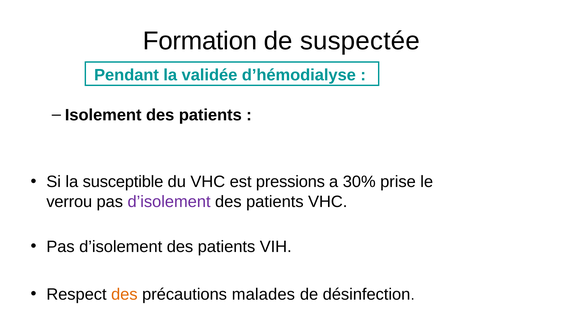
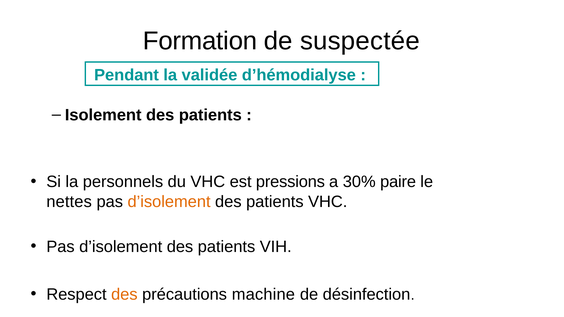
susceptible: susceptible -> personnels (123, 182)
prise: prise -> paire (398, 182)
verrou: verrou -> nettes (69, 202)
d’isolement colour: purple -> orange (169, 202)
malades: malades -> machine (263, 295)
